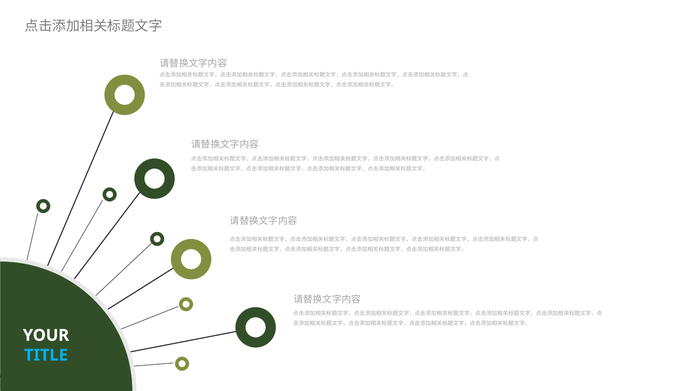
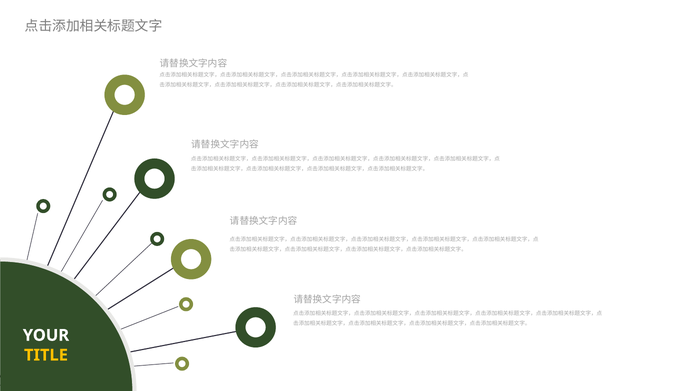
TITLE colour: light blue -> yellow (46, 356)
